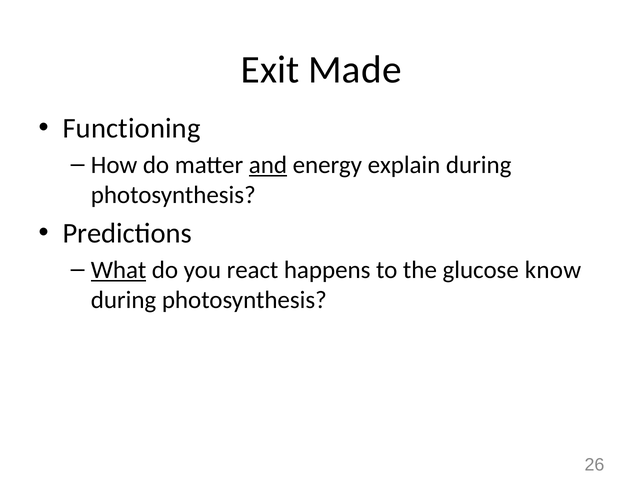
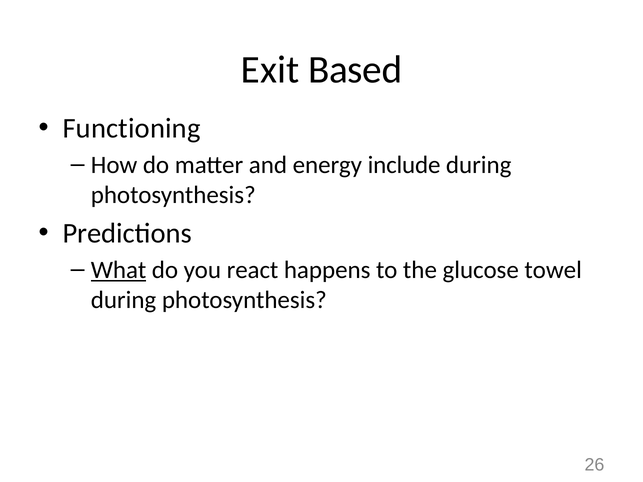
Made: Made -> Based (355, 70)
and underline: present -> none (268, 165)
explain: explain -> include (404, 165)
know: know -> towel (553, 270)
